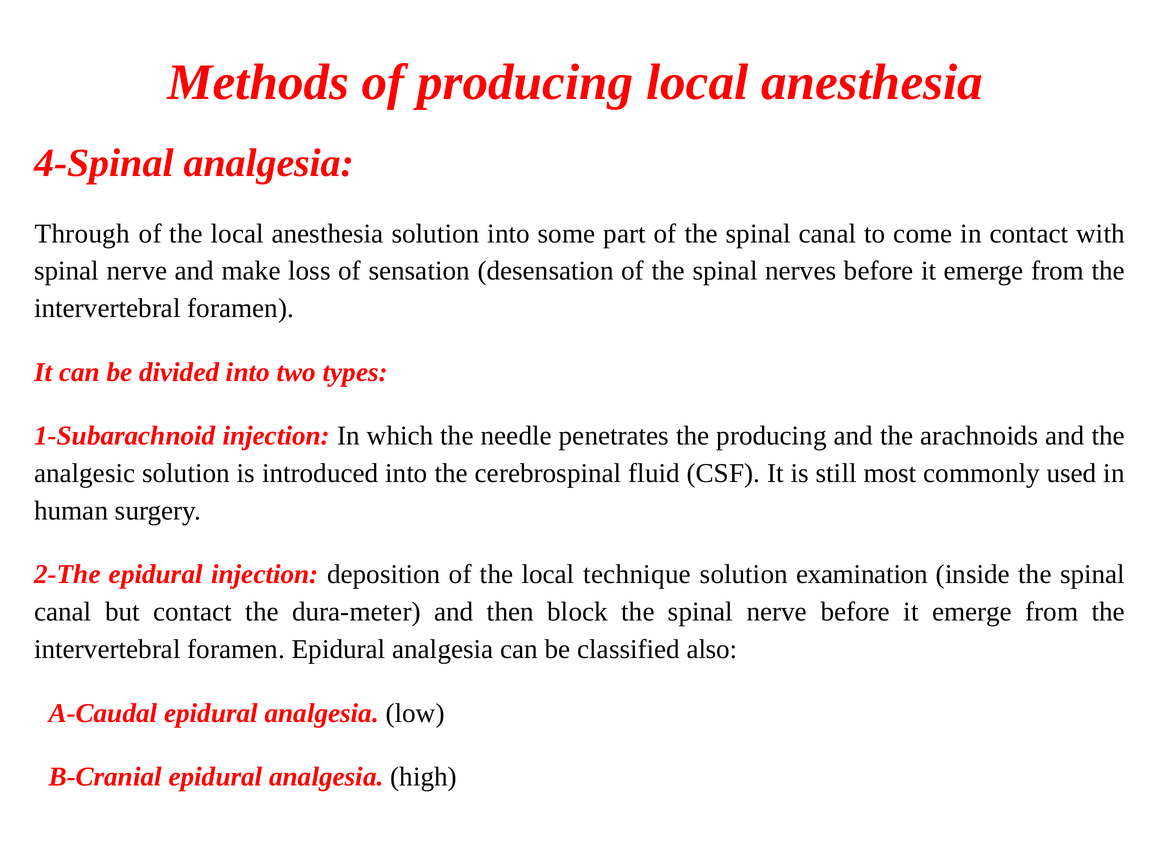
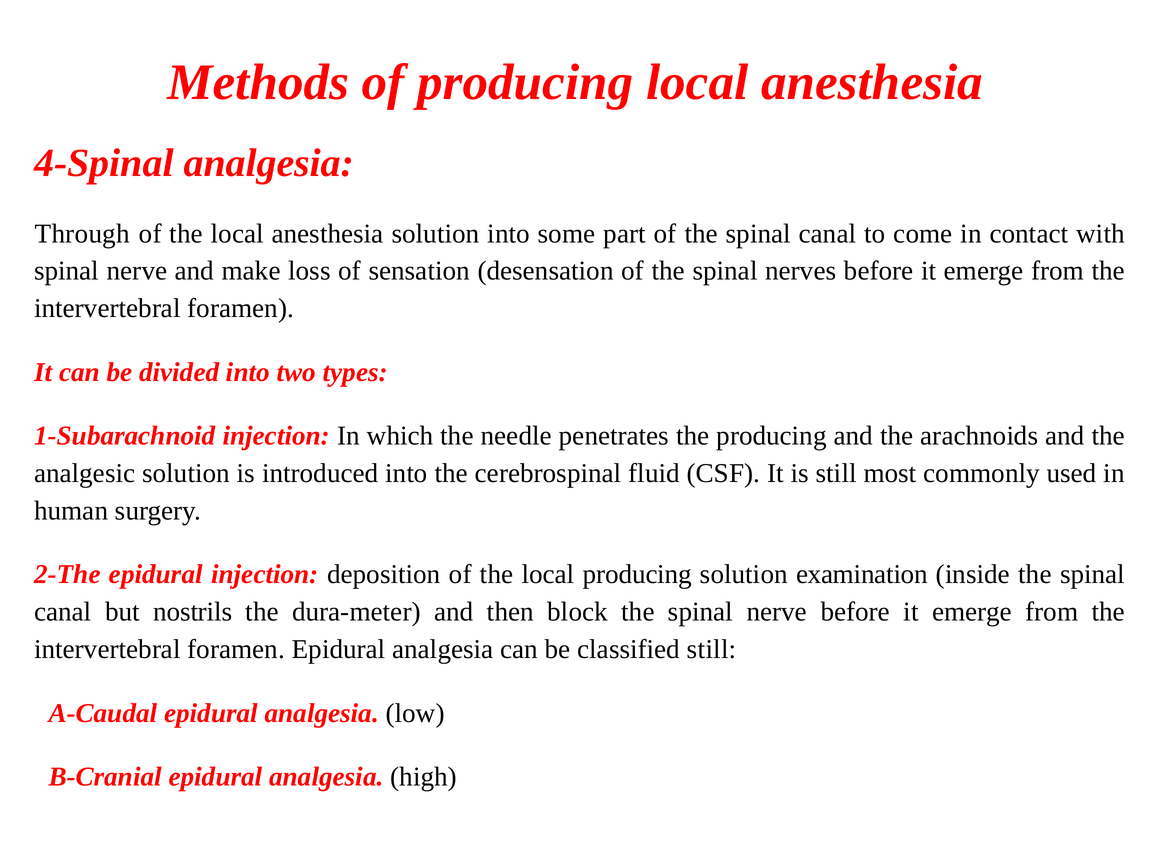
local technique: technique -> producing (637, 575)
but contact: contact -> nostrils (193, 612)
classified also: also -> still (712, 650)
